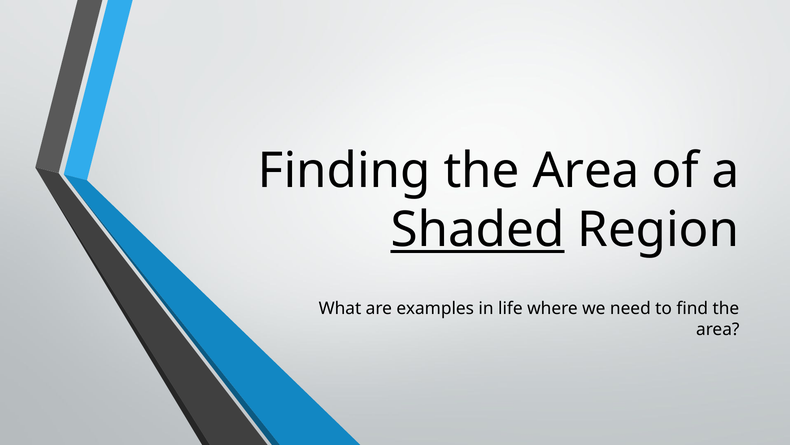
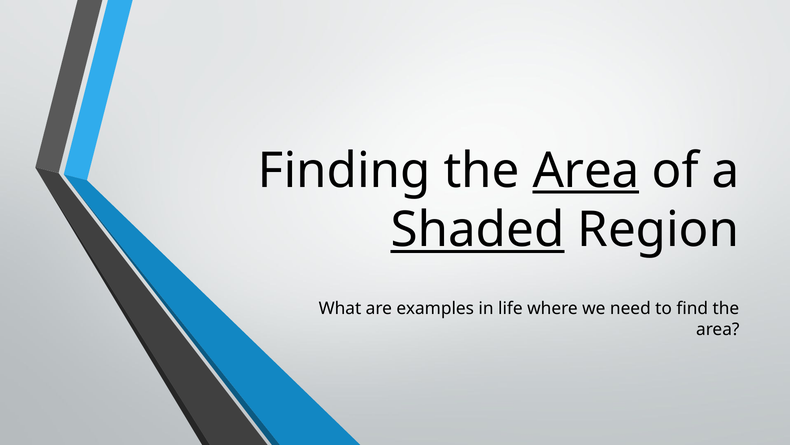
Area underline: none -> present (586, 171)
